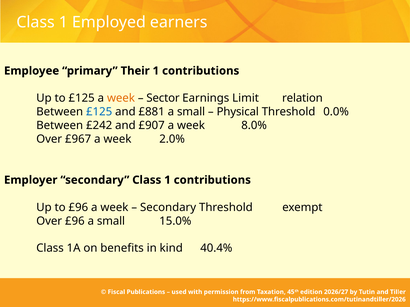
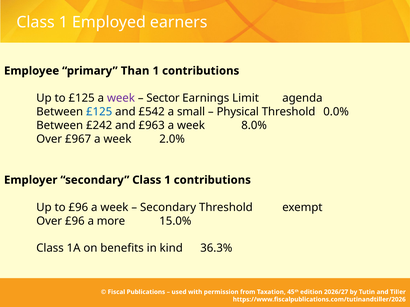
Their: Their -> Than (135, 71)
week colour: orange -> purple (121, 98)
relation: relation -> agenda (302, 98)
£881: £881 -> £542 (152, 112)
£907: £907 -> £963 (152, 126)
£96 a small: small -> more (111, 221)
40.4%: 40.4% -> 36.3% (216, 249)
